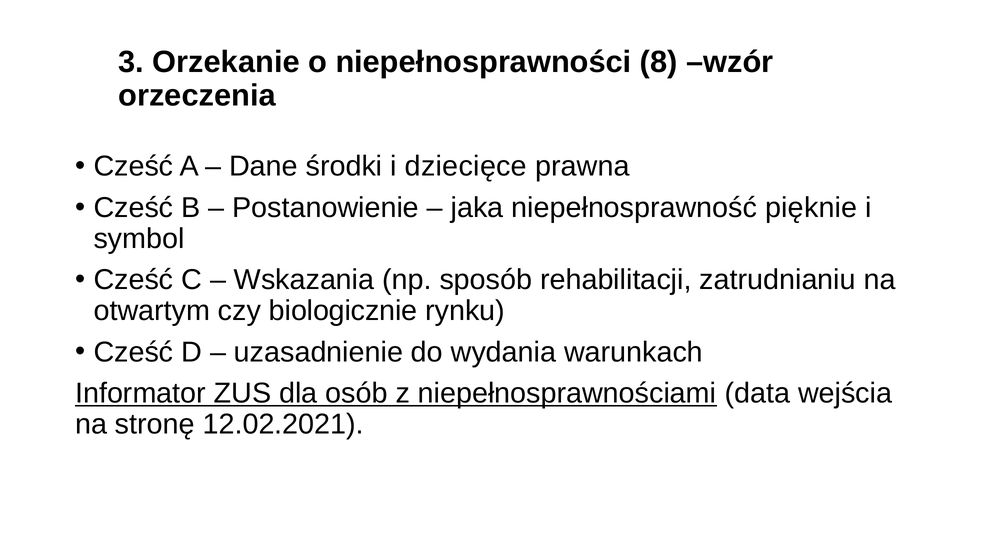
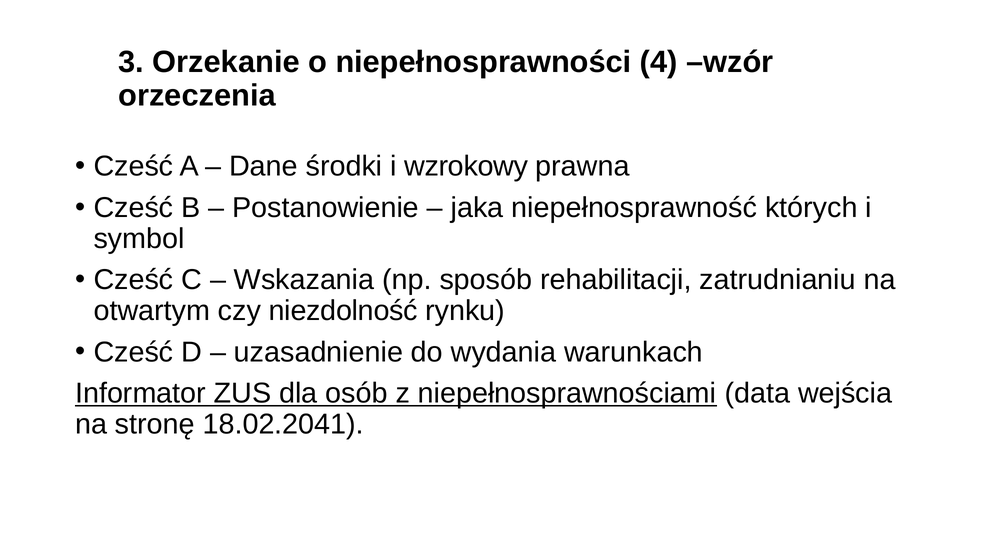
8: 8 -> 4 (659, 62)
dziecięce: dziecięce -> wzrokowy (466, 167)
pięknie: pięknie -> których (811, 208)
biologicznie: biologicznie -> niezdolność (343, 311)
12.02.2021: 12.02.2021 -> 18.02.2041 (283, 425)
